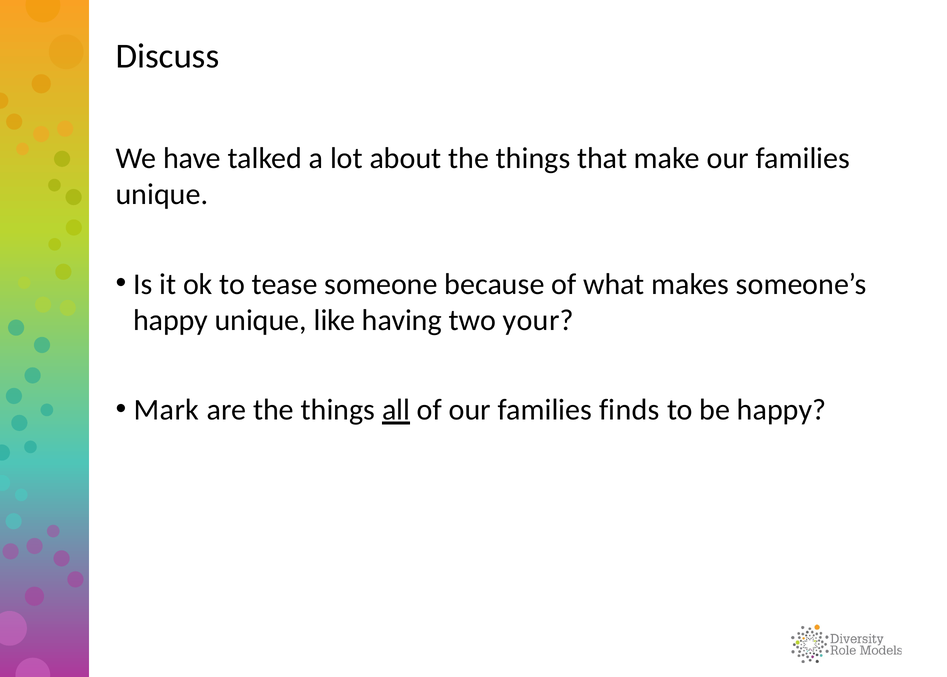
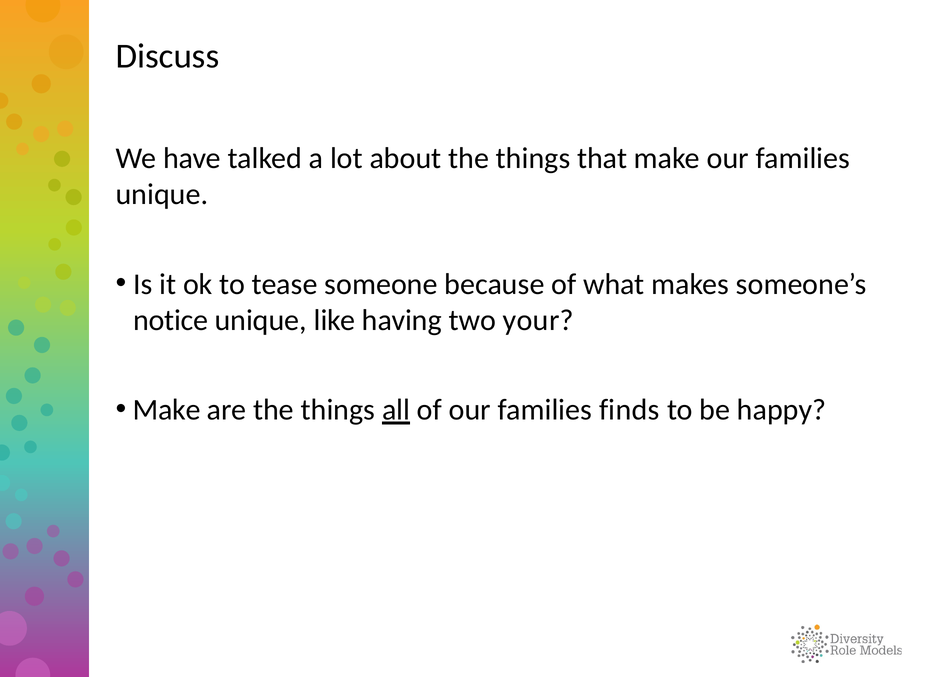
happy: happy -> notice (171, 320)
Mark: Mark -> Make (167, 410)
